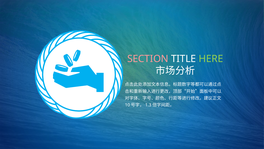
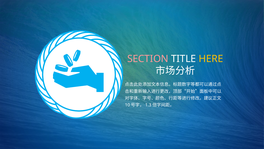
HERE colour: light green -> yellow (211, 59)
